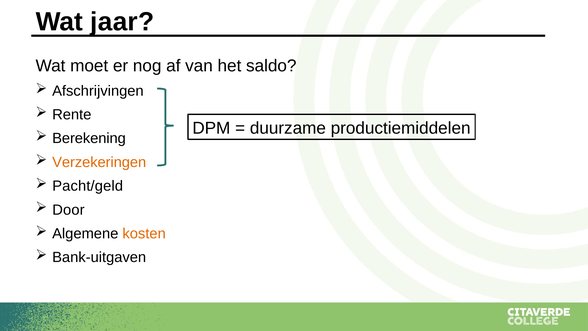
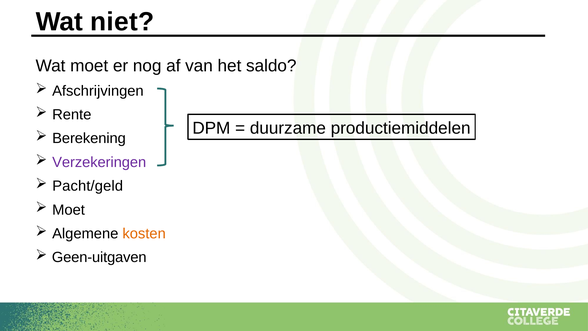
jaar: jaar -> niet (122, 22)
Verzekeringen colour: orange -> purple (99, 162)
Door: Door -> Moet (69, 210)
Bank-uitgaven: Bank-uitgaven -> Geen-uitgaven (99, 257)
